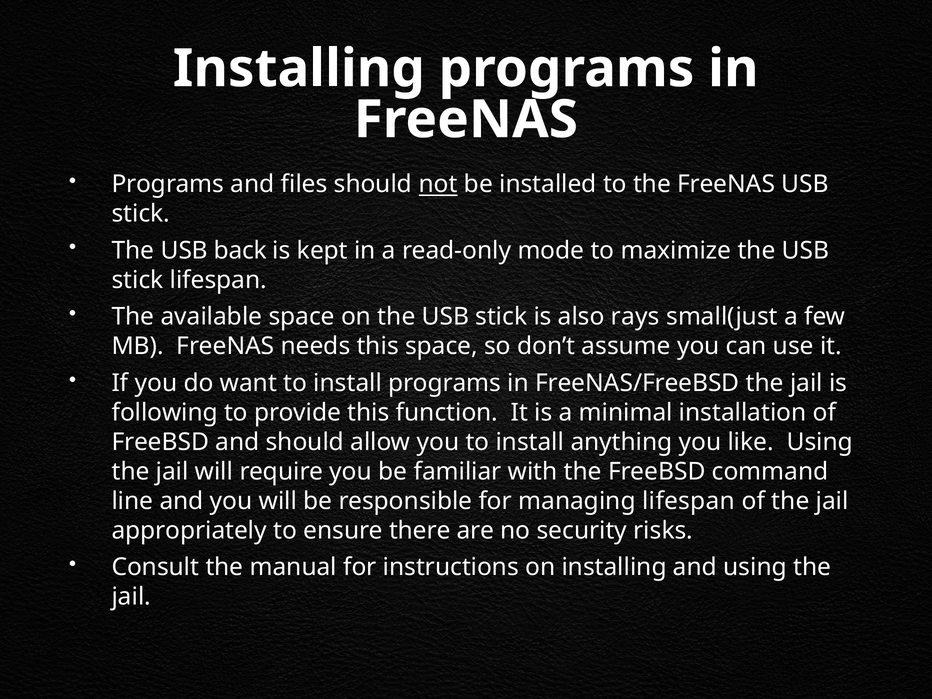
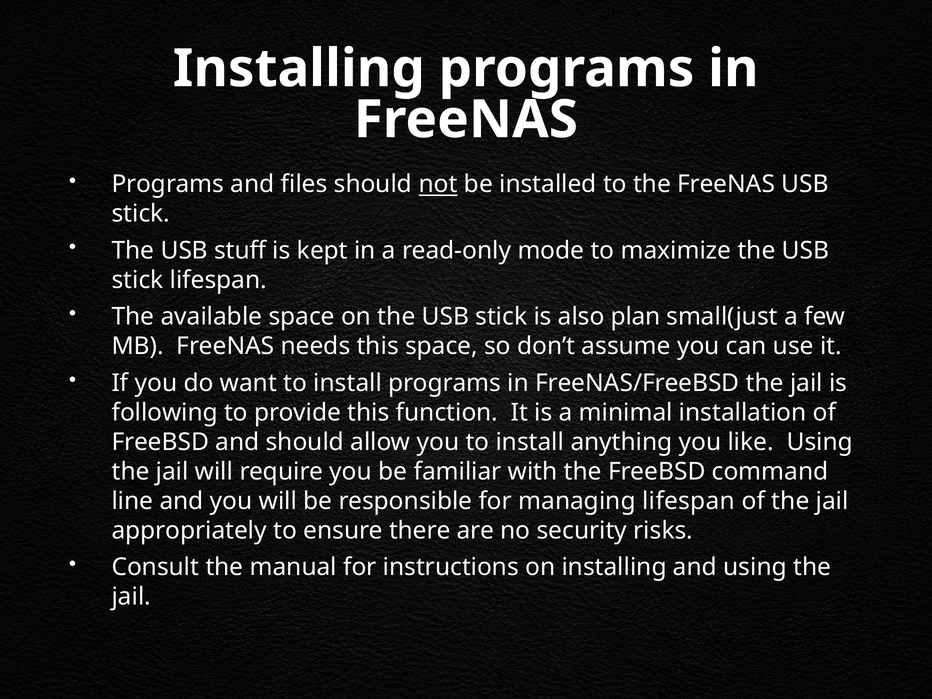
back: back -> stuff (240, 250)
rays: rays -> plan (636, 317)
